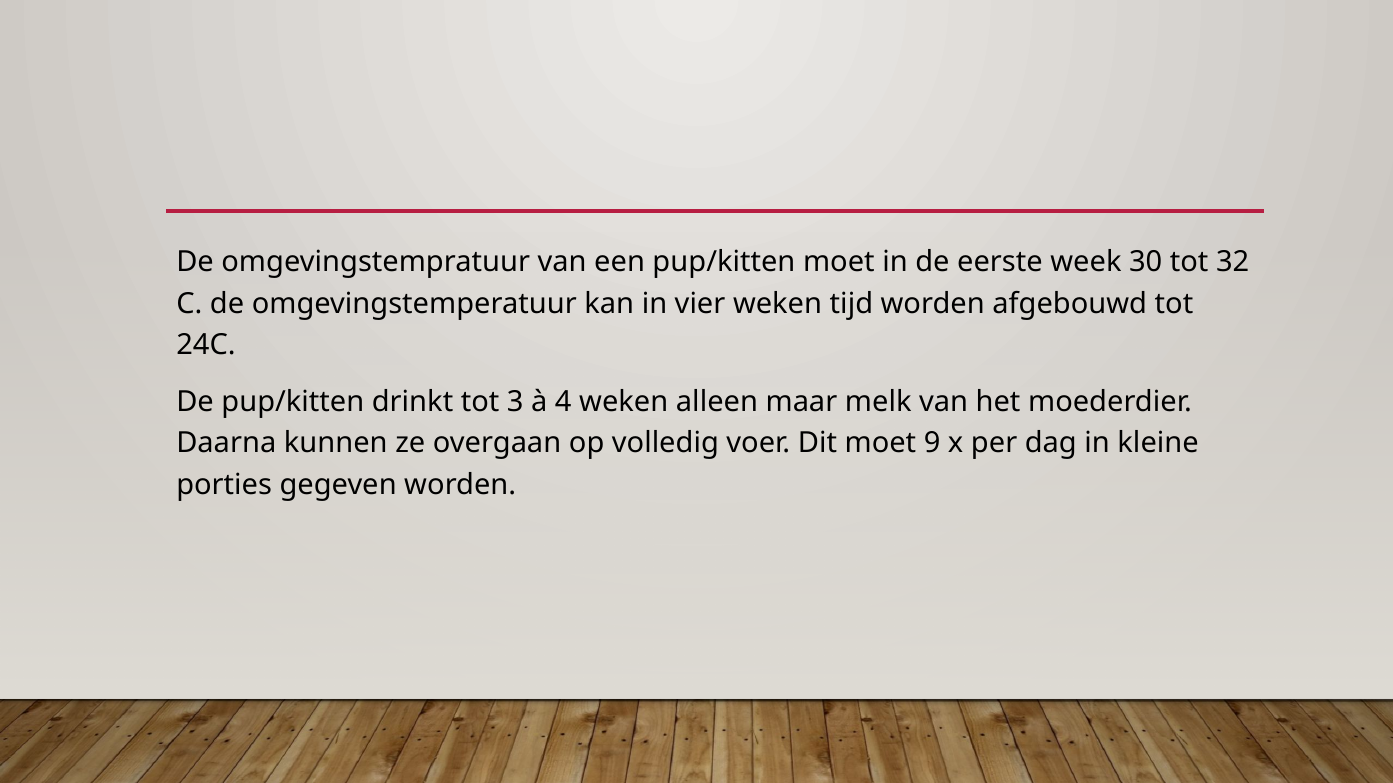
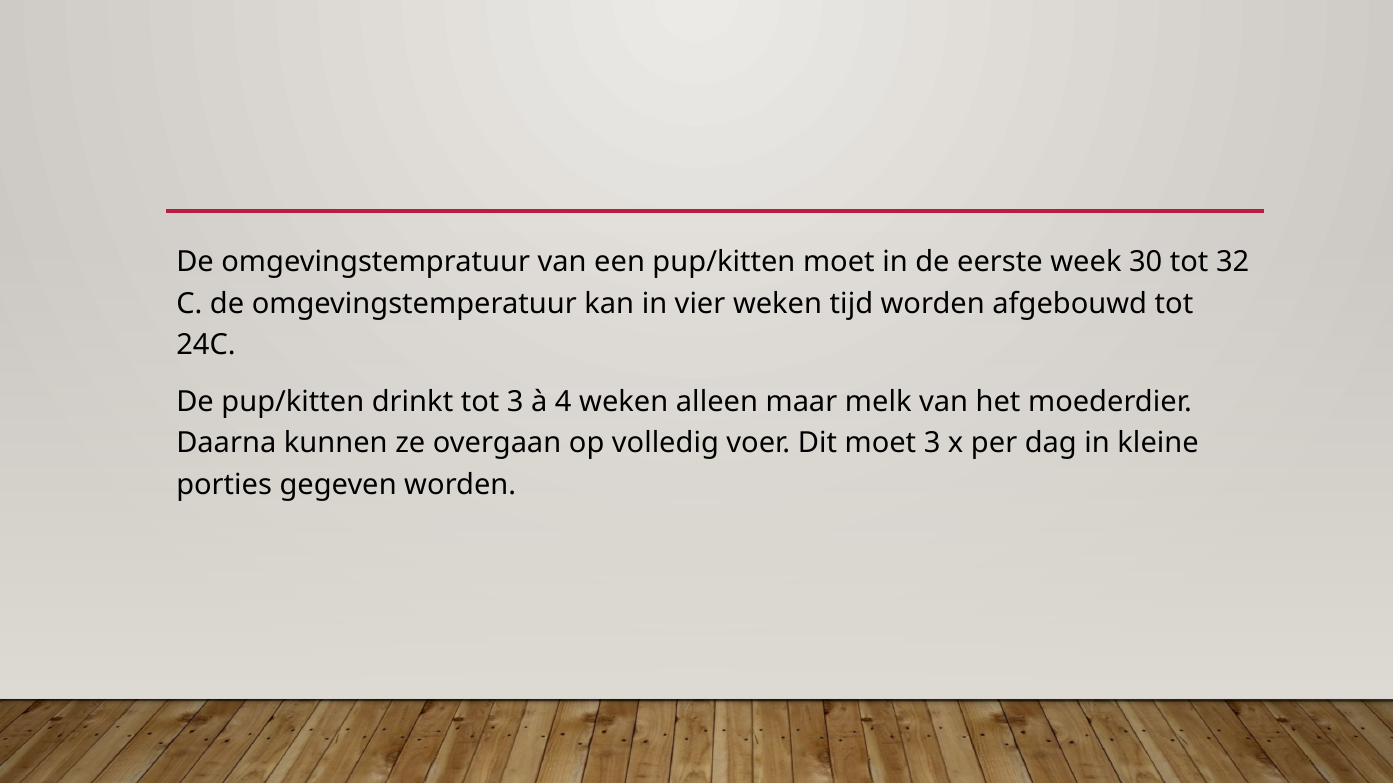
moet 9: 9 -> 3 (932, 444)
